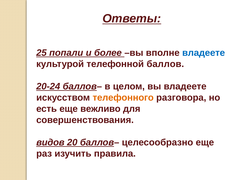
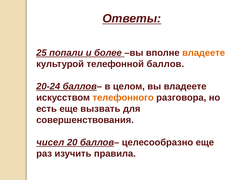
владеете colour: blue -> orange (204, 53)
вежливо: вежливо -> вызвать (100, 109)
видов: видов -> чисел (50, 143)
